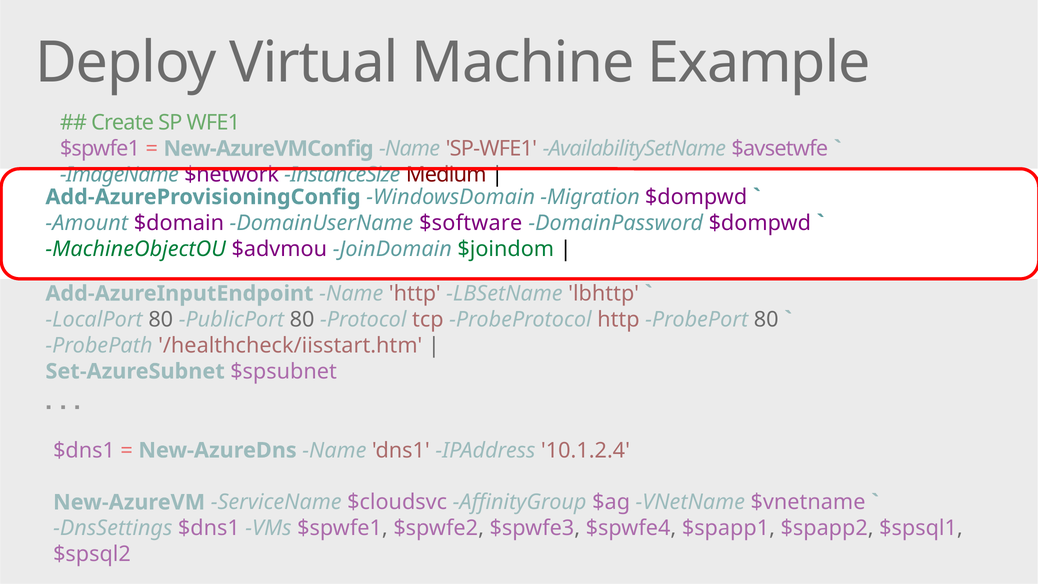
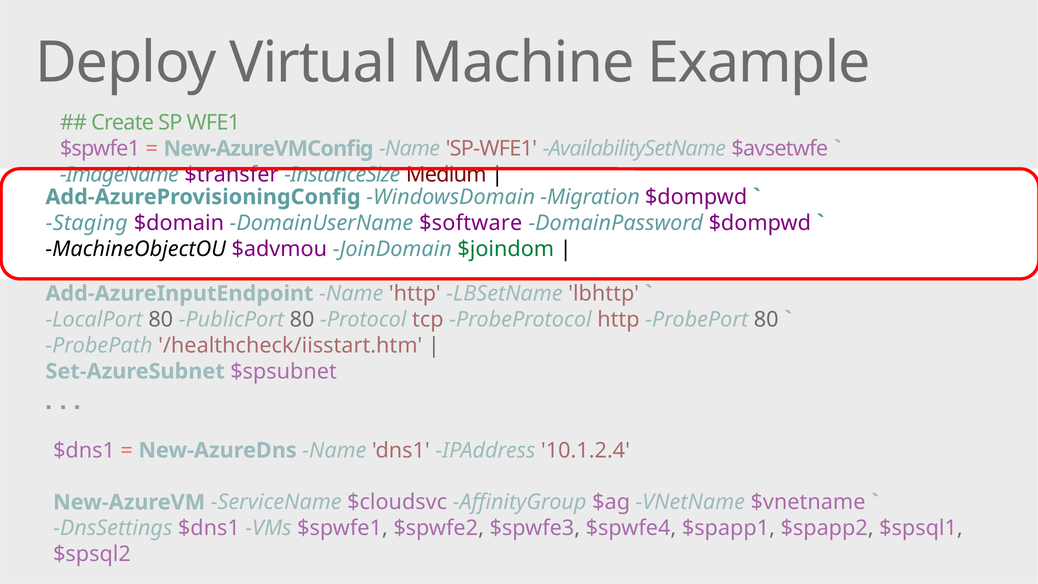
$network: $network -> $transfer (231, 175)
Amount: Amount -> Staging (87, 223)
MachineObjectOU colour: green -> black (136, 249)
